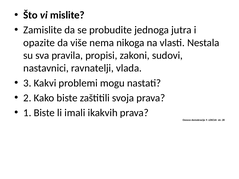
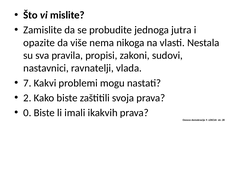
3: 3 -> 7 (27, 83)
1: 1 -> 0 (27, 113)
